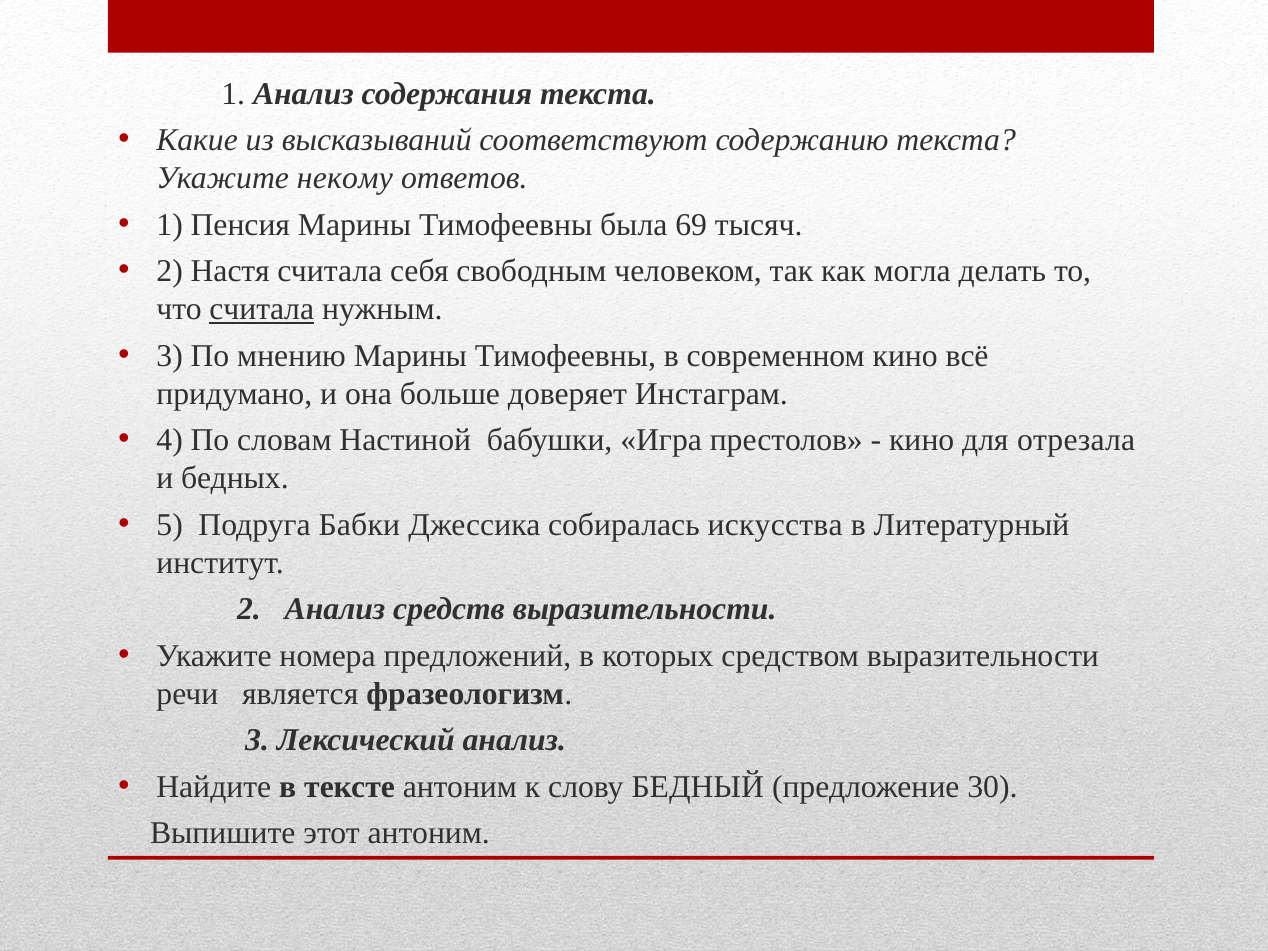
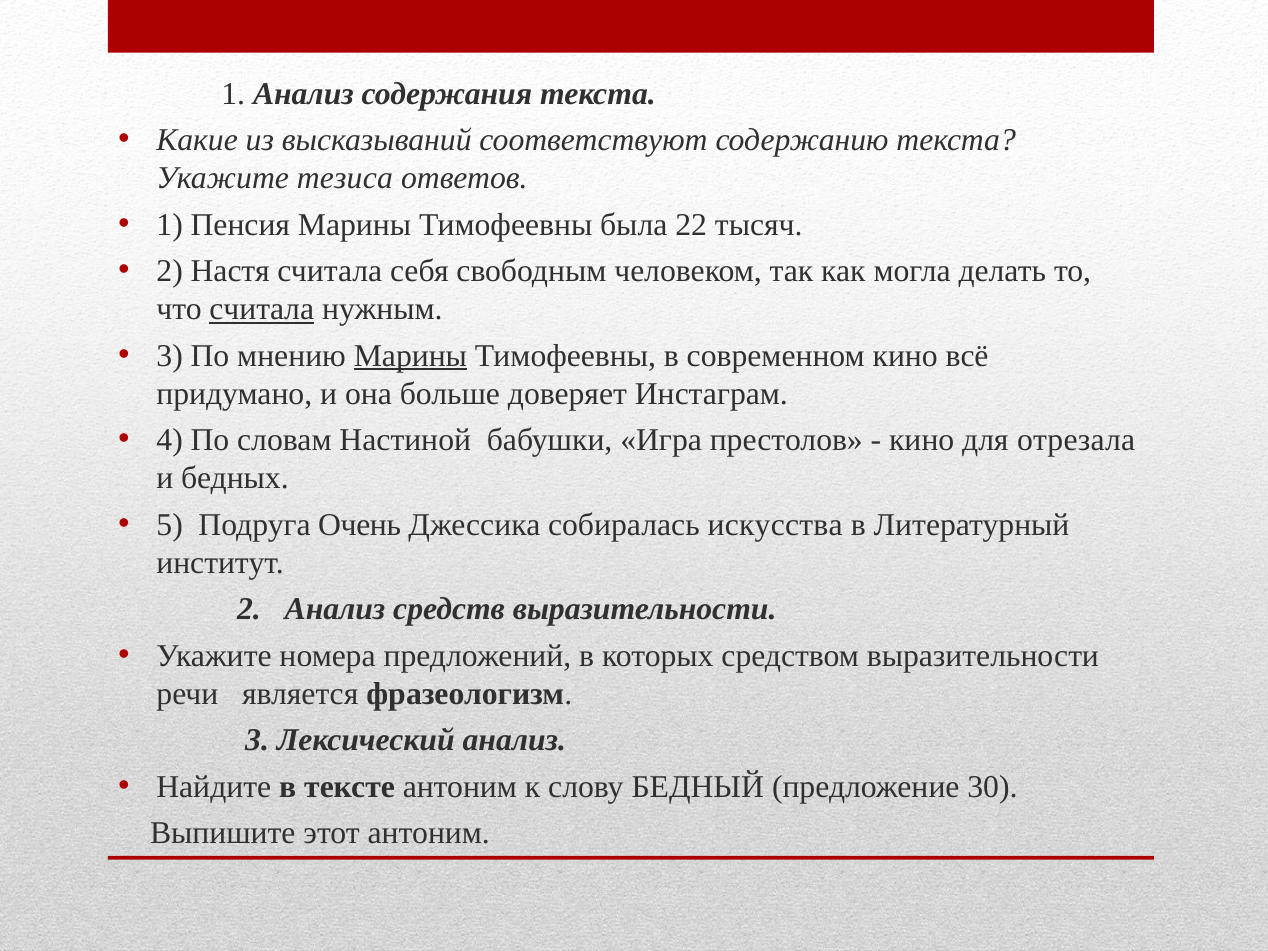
некому: некому -> тезиса (345, 178)
69: 69 -> 22 (691, 225)
Марины underline: none -> present (410, 356)
Бабки: Бабки -> Очень (360, 525)
